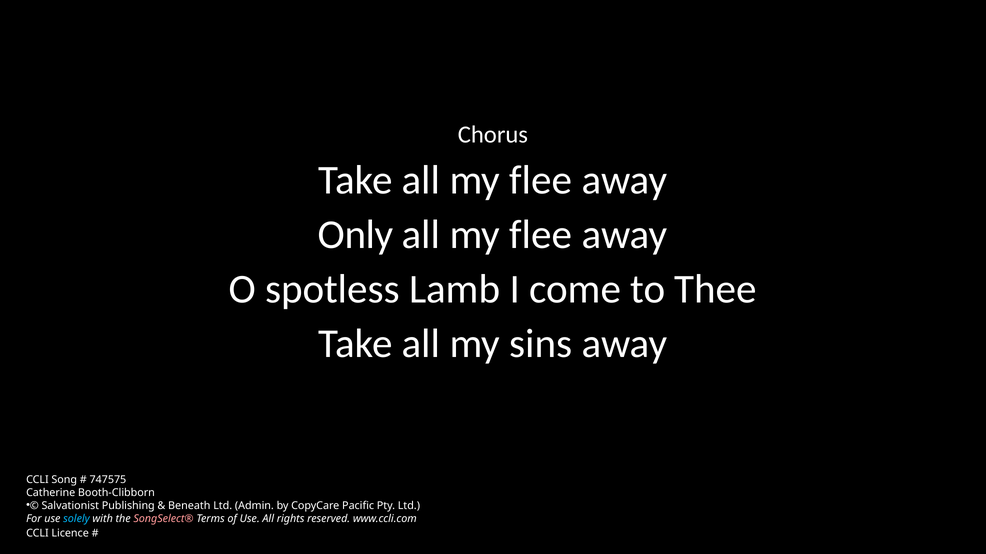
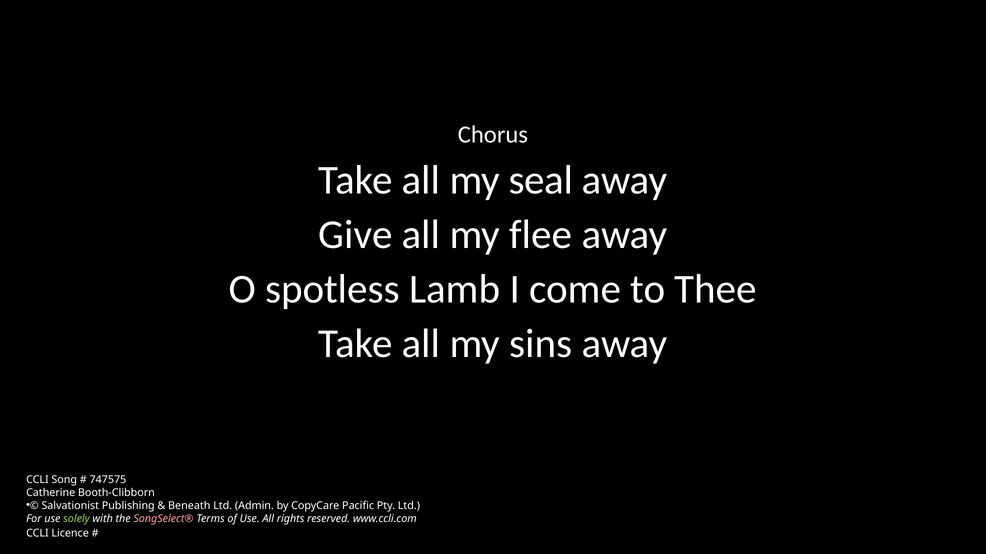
Take all my flee: flee -> seal (541, 180)
Only: Only -> Give (355, 235)
solely colour: light blue -> light green (76, 519)
